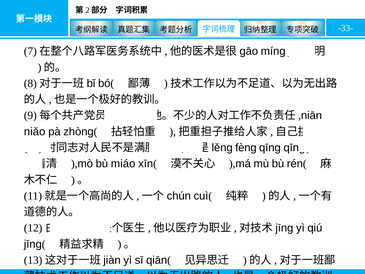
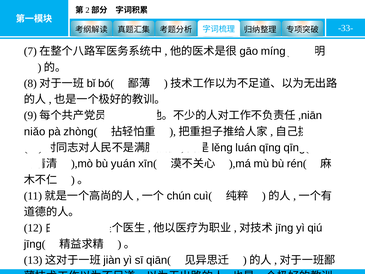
fèng: fèng -> luán (246, 148)
miáo: miáo -> yuán (123, 164)
